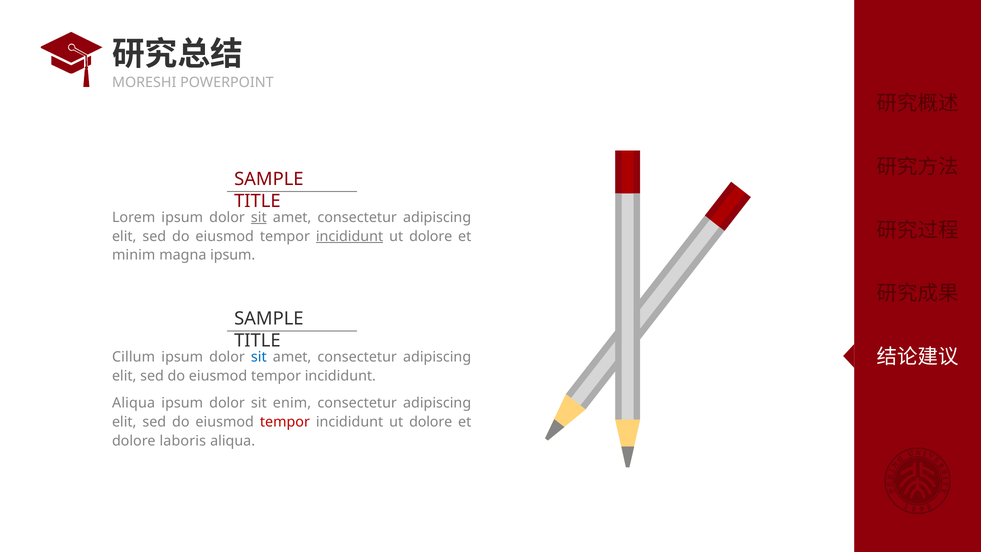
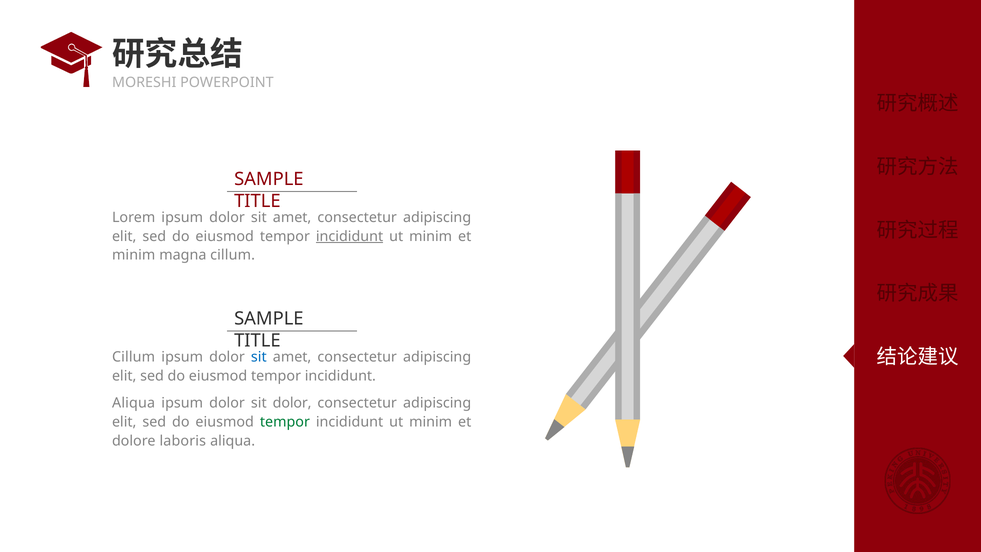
sit underline: present -> none (259, 217)
dolore: dolore -> minim (431, 236)
magna ipsum: ipsum -> cillum (233, 255)
sit enim: enim -> dolor (292, 403)
tempor colour: red -> green (285, 422)
dolore: dolore -> minim (431, 422)
